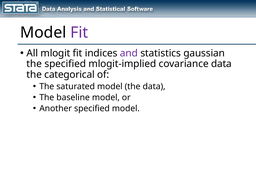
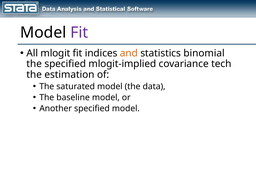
and colour: purple -> orange (129, 53)
gaussian: gaussian -> binomial (204, 53)
covariance data: data -> tech (221, 64)
categorical: categorical -> estimation (69, 75)
